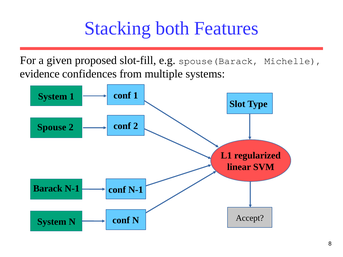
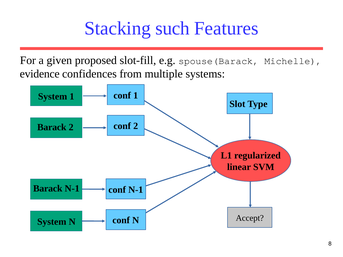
both: both -> such (173, 28)
Spouse: Spouse -> Barack (52, 127)
